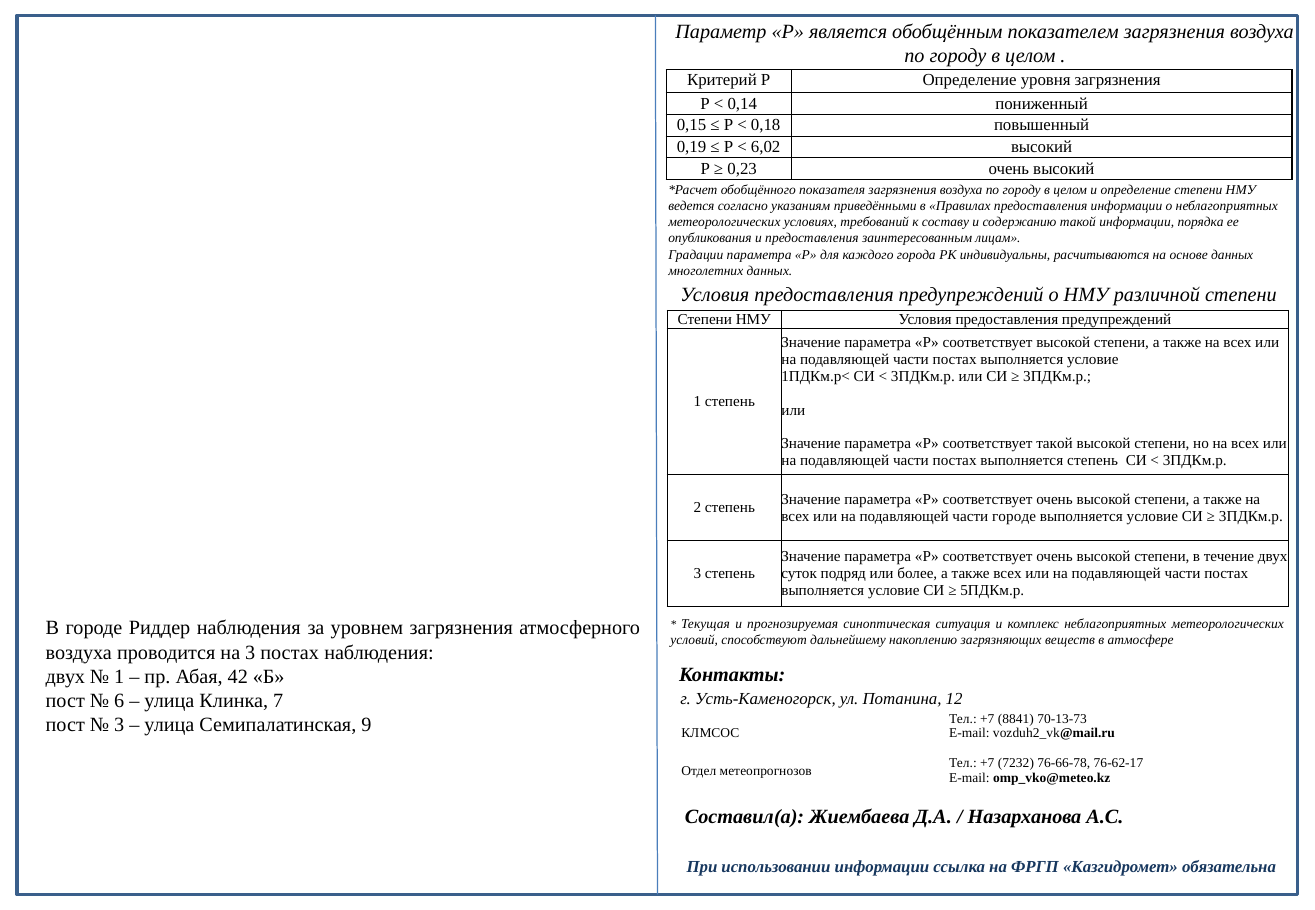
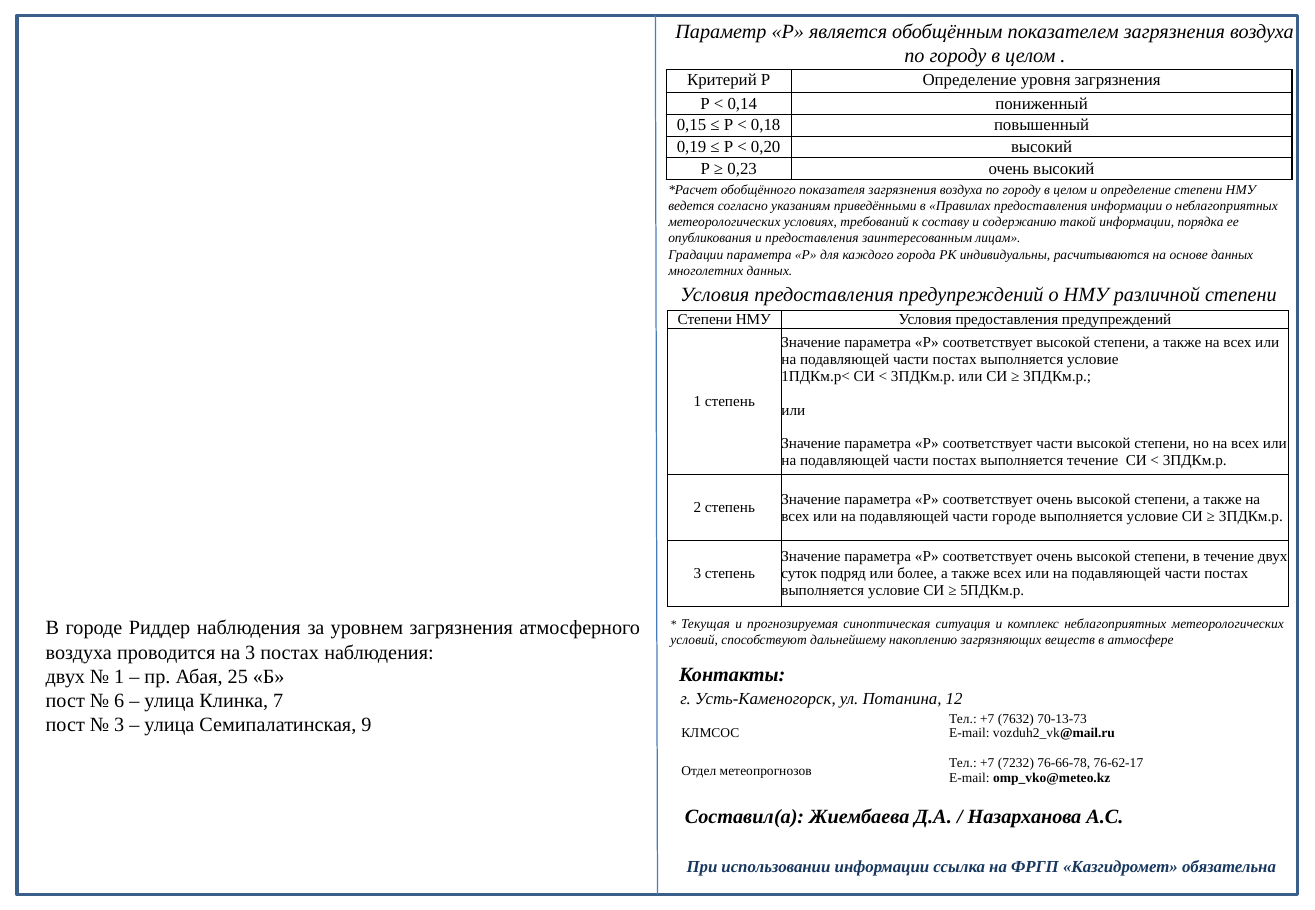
6,02: 6,02 -> 0,20 (766, 147)
соответствует такой: такой -> части (1054, 444)
выполняется степень: степень -> течение (1093, 461)
42: 42 -> 25 (238, 677)
8841: 8841 -> 7632 (1016, 719)
